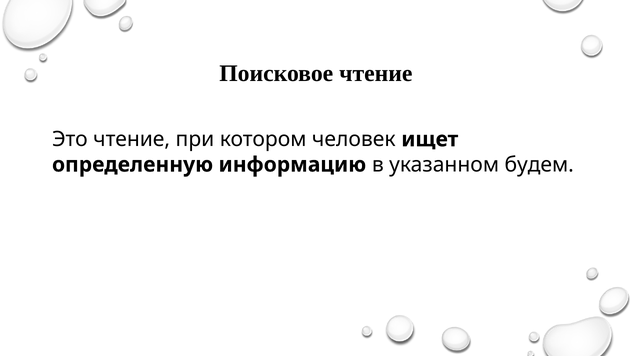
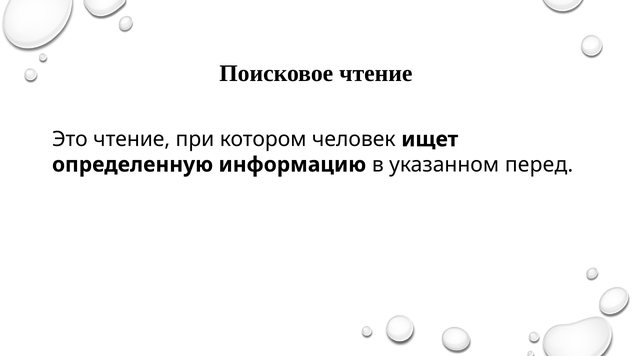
будем: будем -> перед (539, 164)
